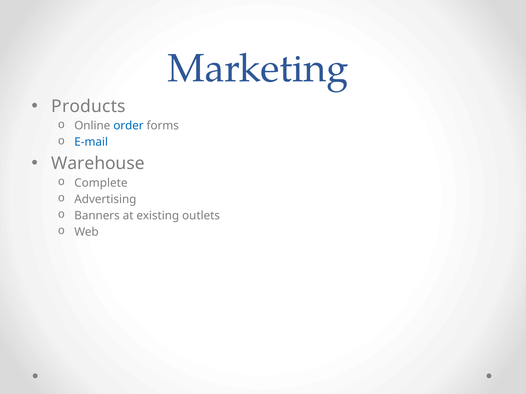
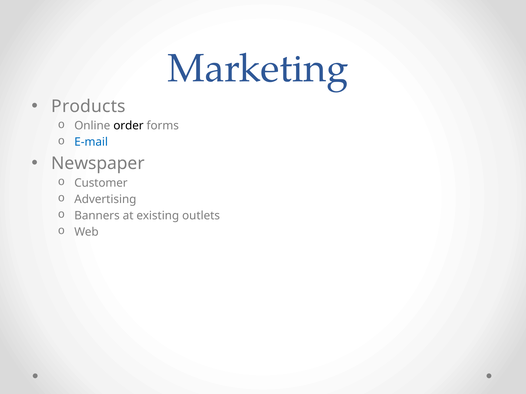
order colour: blue -> black (128, 126)
Warehouse: Warehouse -> Newspaper (98, 164)
Complete: Complete -> Customer (101, 183)
